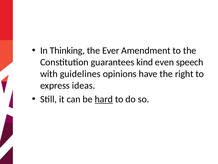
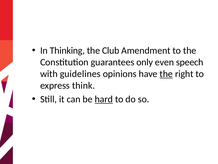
Ever: Ever -> Club (111, 50)
kind: kind -> only (145, 62)
the underline: none -> present (166, 74)
ideas: ideas -> think (84, 85)
